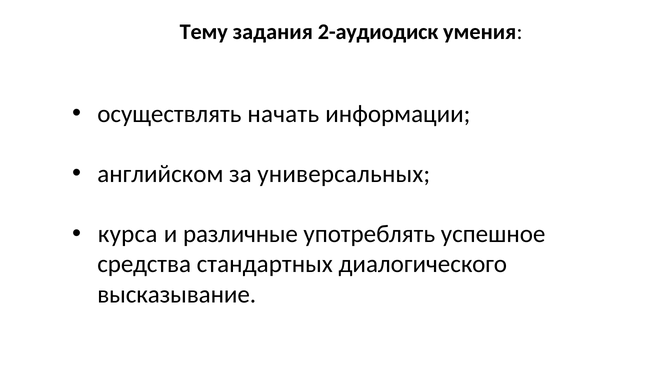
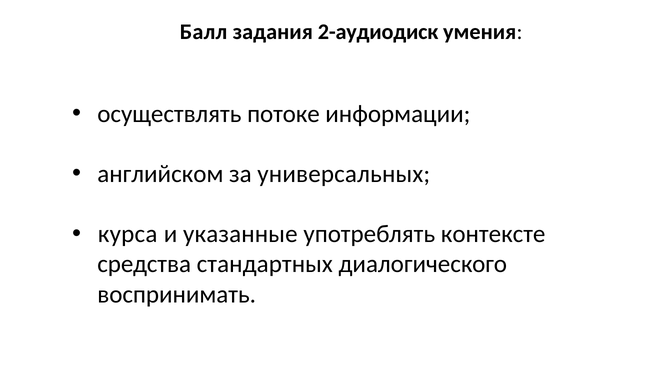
Тему: Тему -> Балл (204, 32)
начать: начать -> потоке (283, 114)
различные: различные -> указанные (240, 234)
успешное: успешное -> контексте (493, 234)
высказывание: высказывание -> воспринимать (177, 294)
